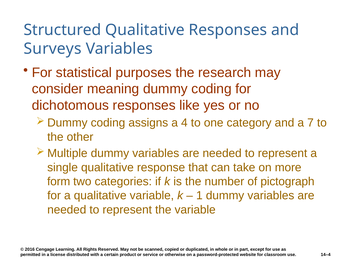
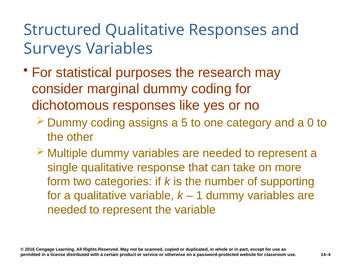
meaning: meaning -> marginal (113, 89)
4: 4 -> 5 (184, 123)
7: 7 -> 0 (310, 123)
pictograph: pictograph -> supporting (287, 181)
